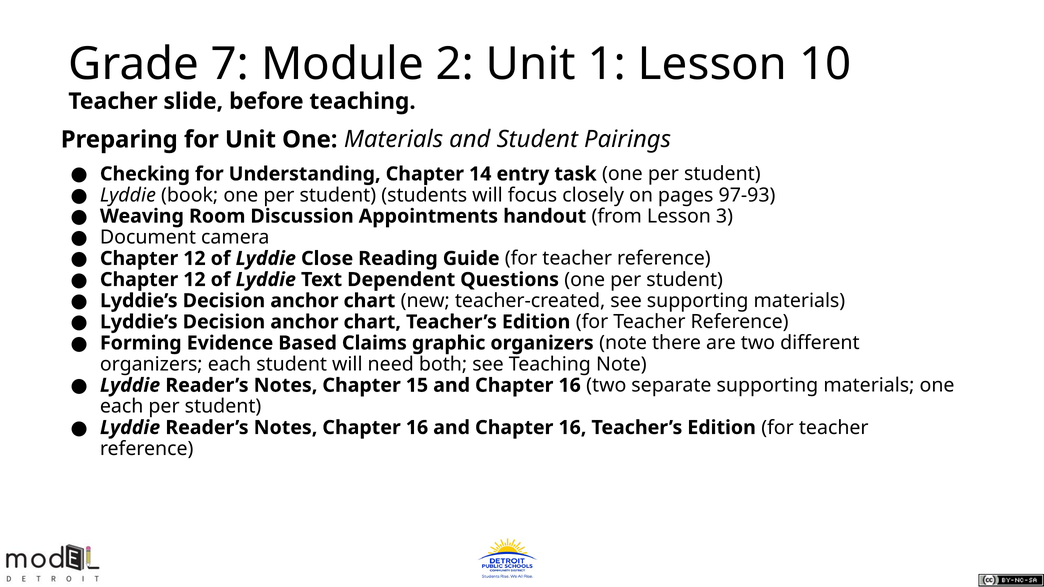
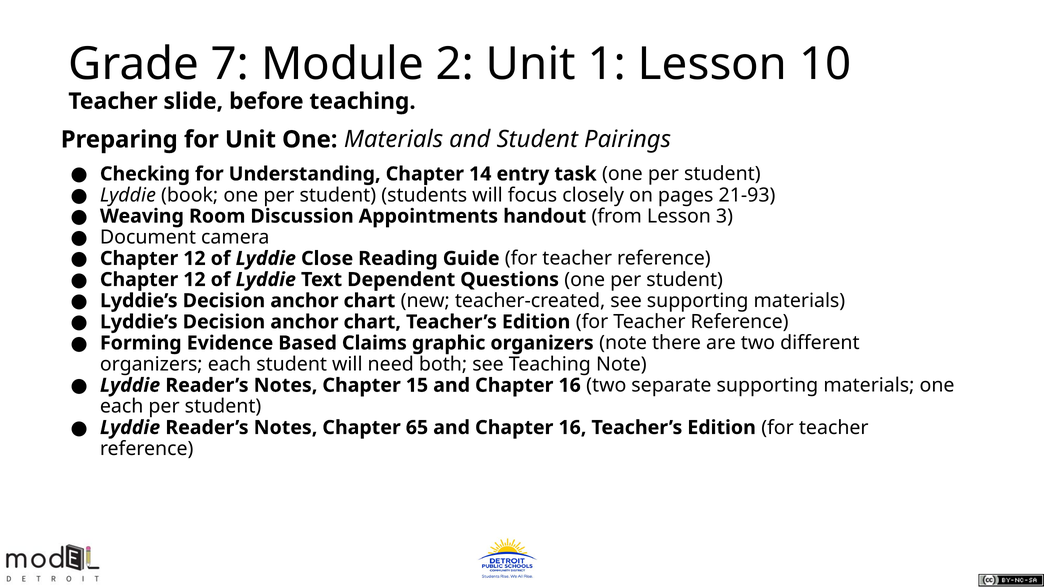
97-93: 97-93 -> 21-93 (747, 195)
Notes Chapter 16: 16 -> 65 (417, 428)
